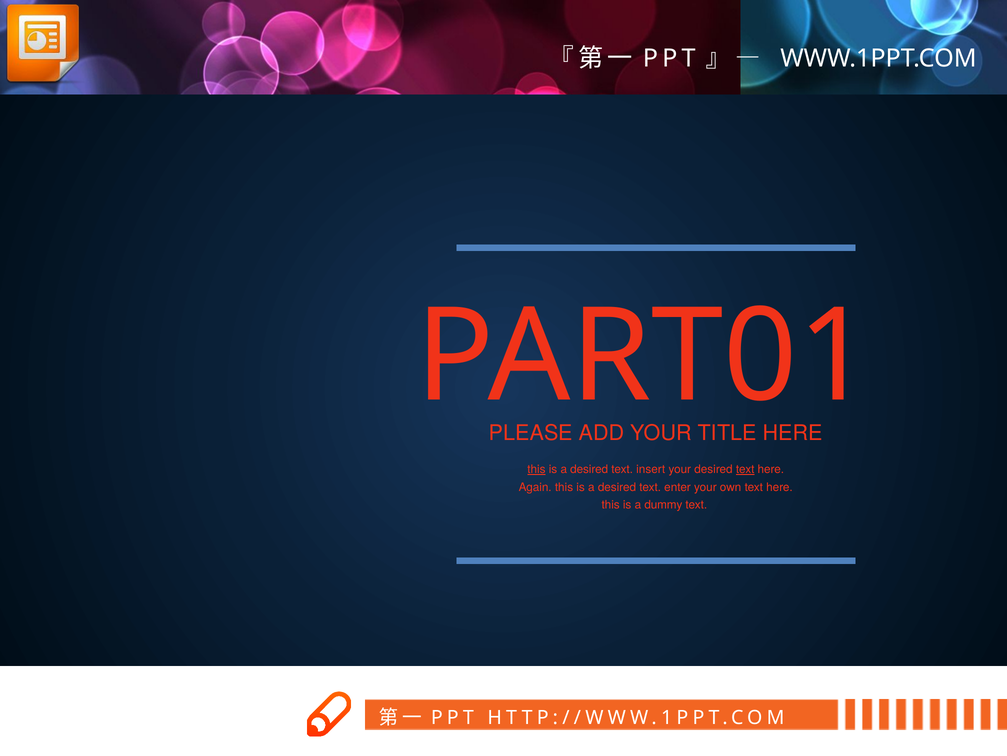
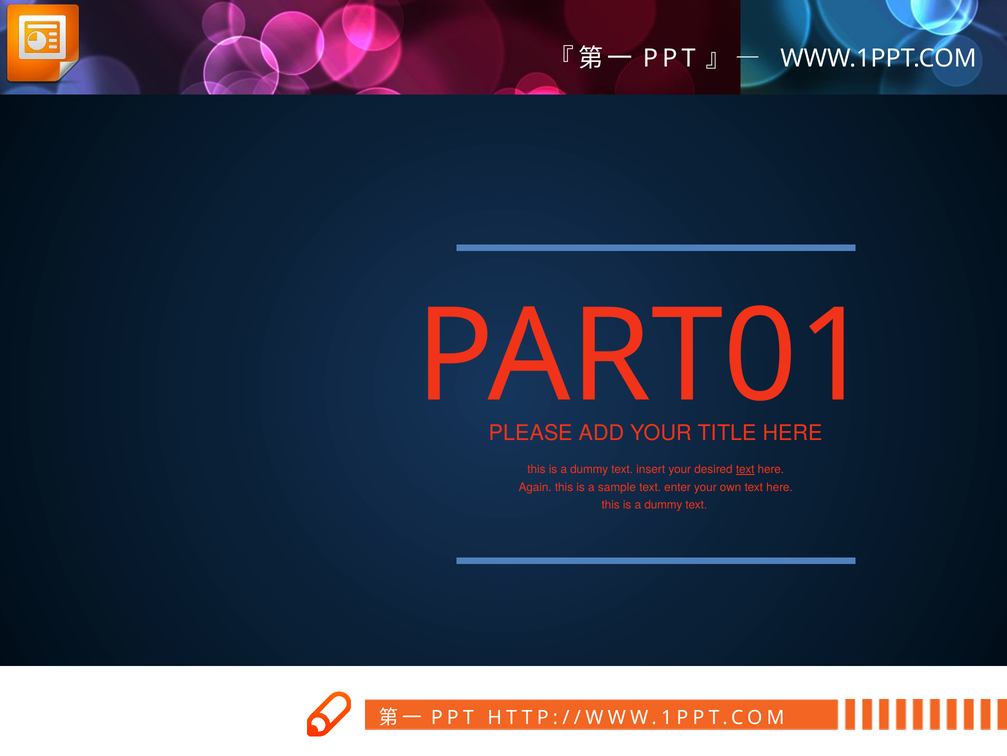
this underline: present -> none (536, 469)
desired: desired -> dummy (589, 469)
desired: desired -> sample (617, 487)
